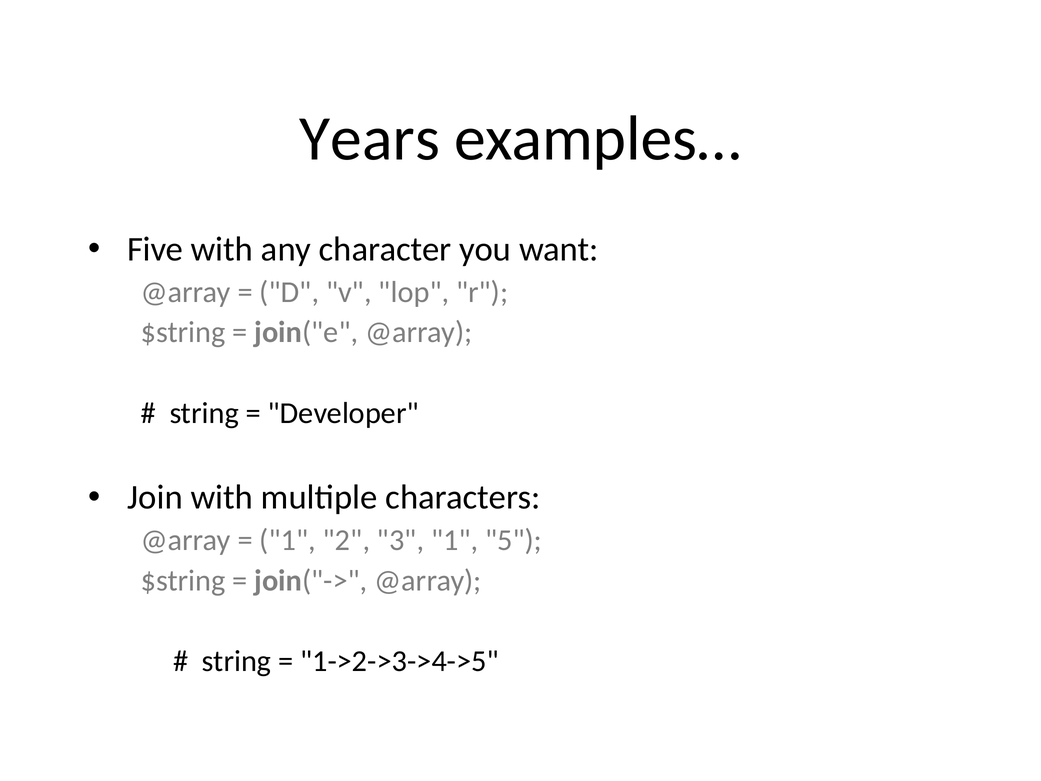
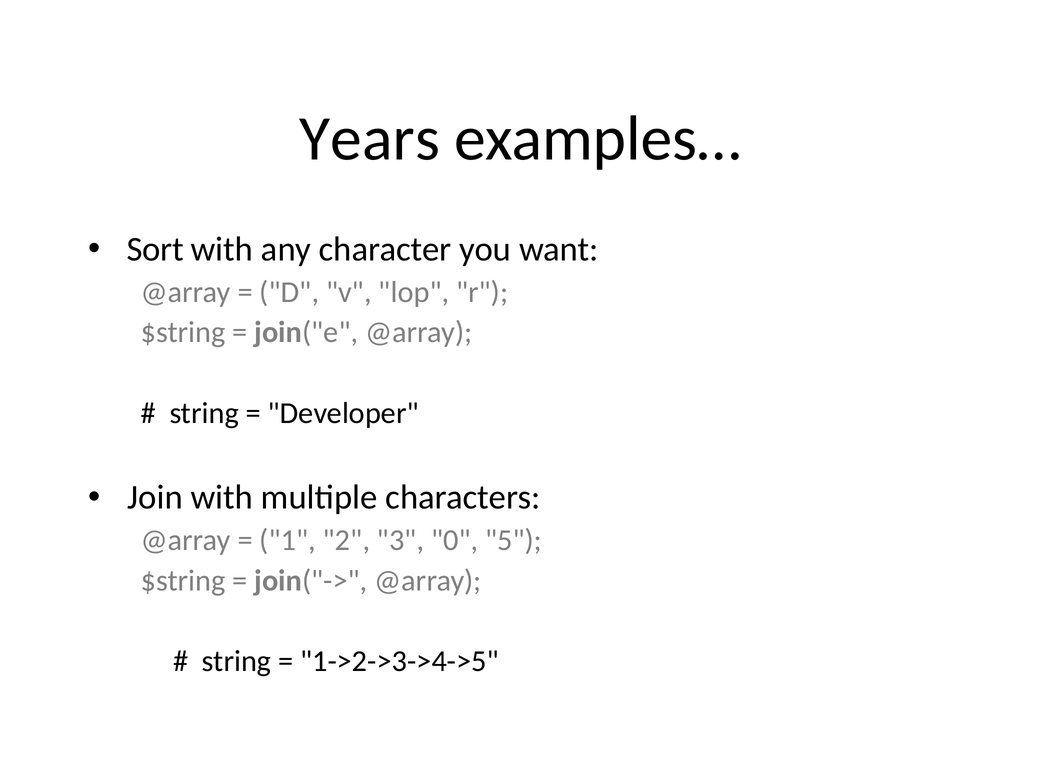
Five: Five -> Sort (155, 249)
3 1: 1 -> 0 (455, 540)
